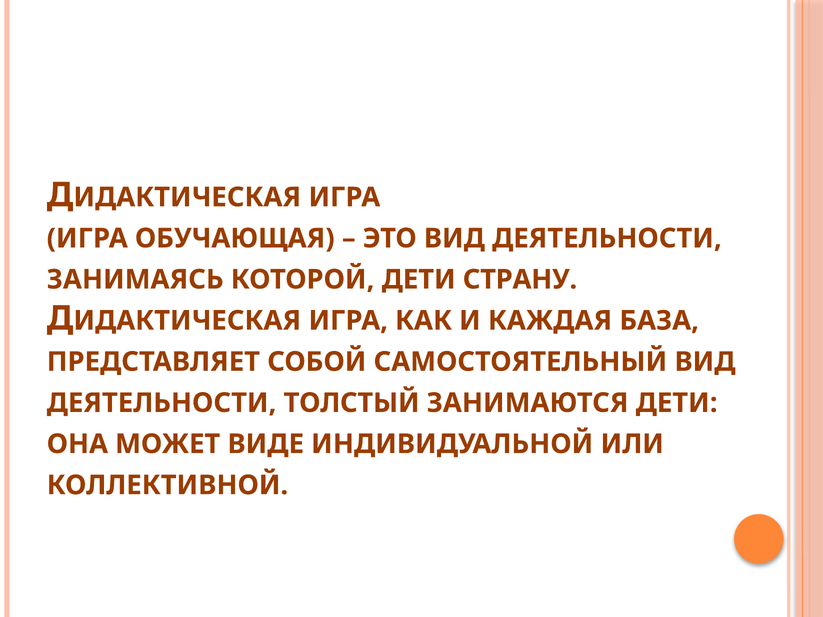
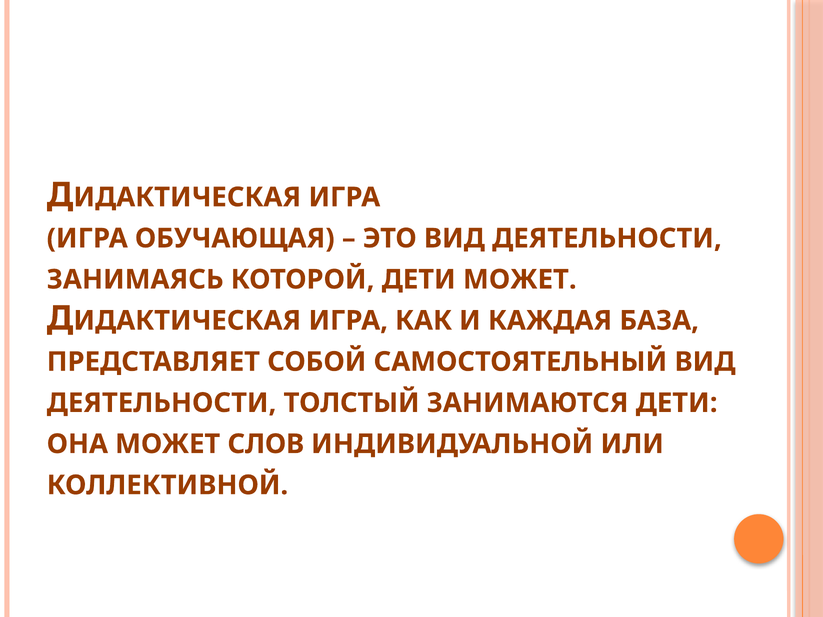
ДЕТИ СТРАНУ: СТРАНУ -> МОЖЕТ (520, 280)
ВИДЕ: ВИДЕ -> СЛОВ (266, 444)
